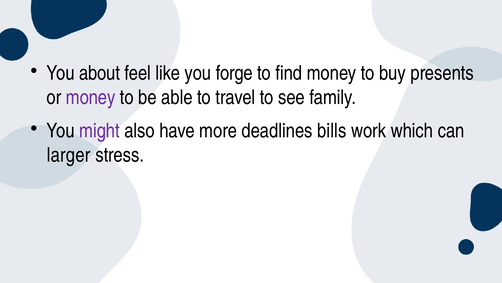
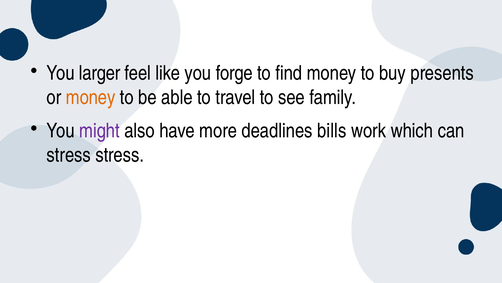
about: about -> larger (100, 73)
money colour: purple -> orange (91, 97)
larger: larger -> stress (69, 155)
